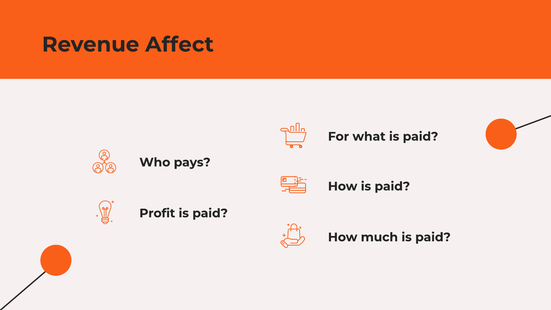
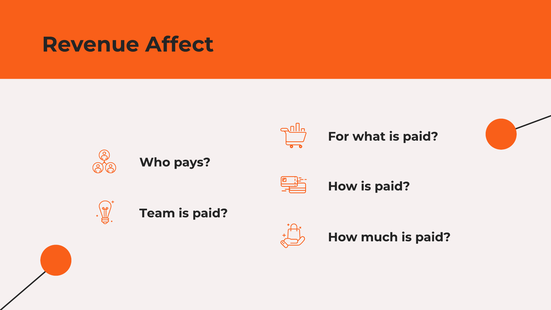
Profit: Profit -> Team (157, 213)
